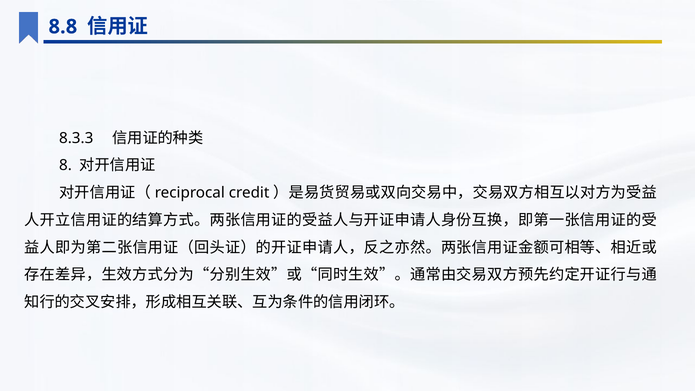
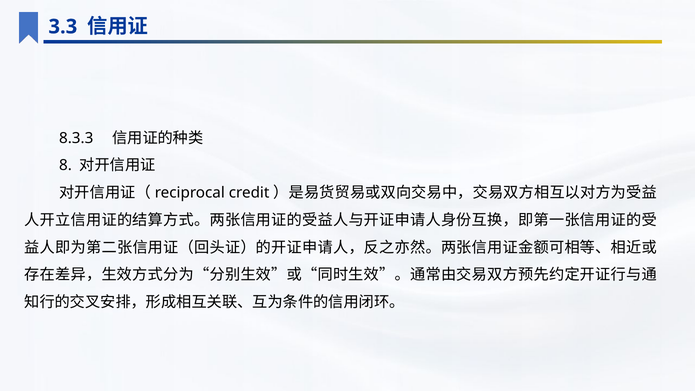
8.8: 8.8 -> 3.3 (63, 27)
